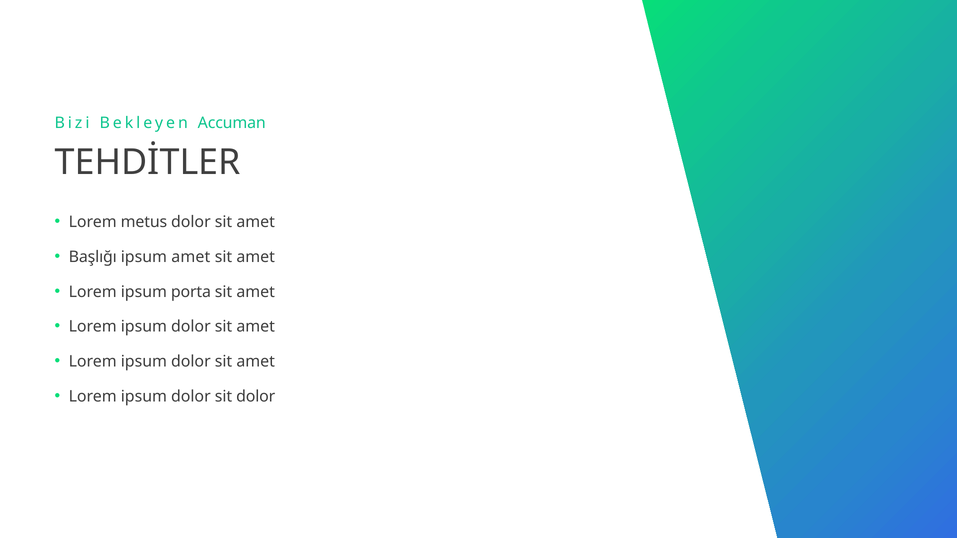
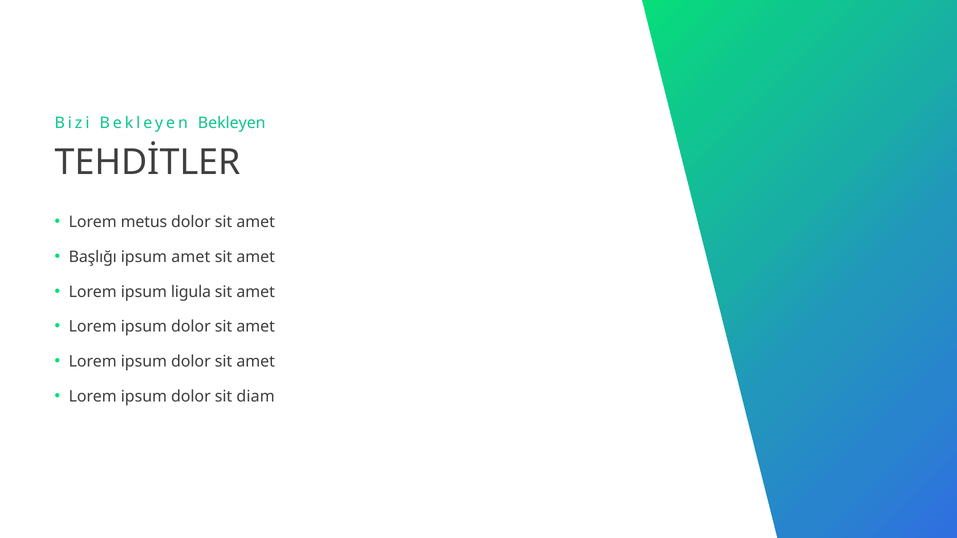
Bekleyen Accuman: Accuman -> Bekleyen (232, 123)
porta: porta -> ligula (191, 292)
sit dolor: dolor -> diam (256, 397)
